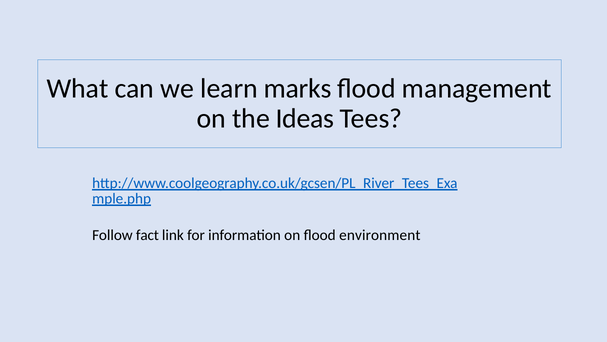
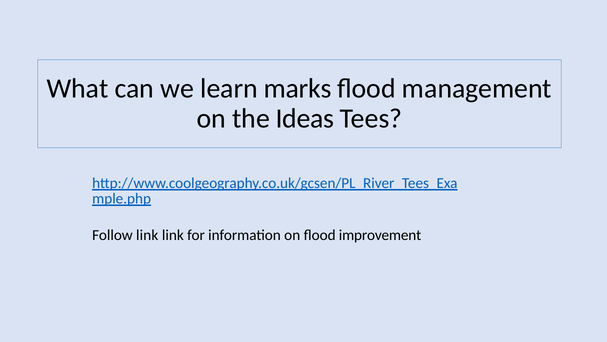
Follow fact: fact -> link (147, 235)
environment: environment -> improvement (380, 235)
